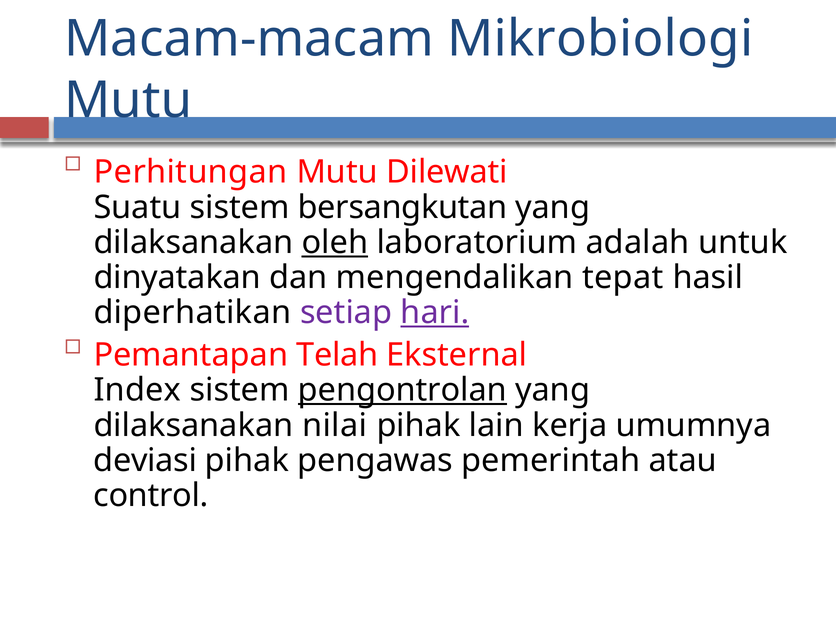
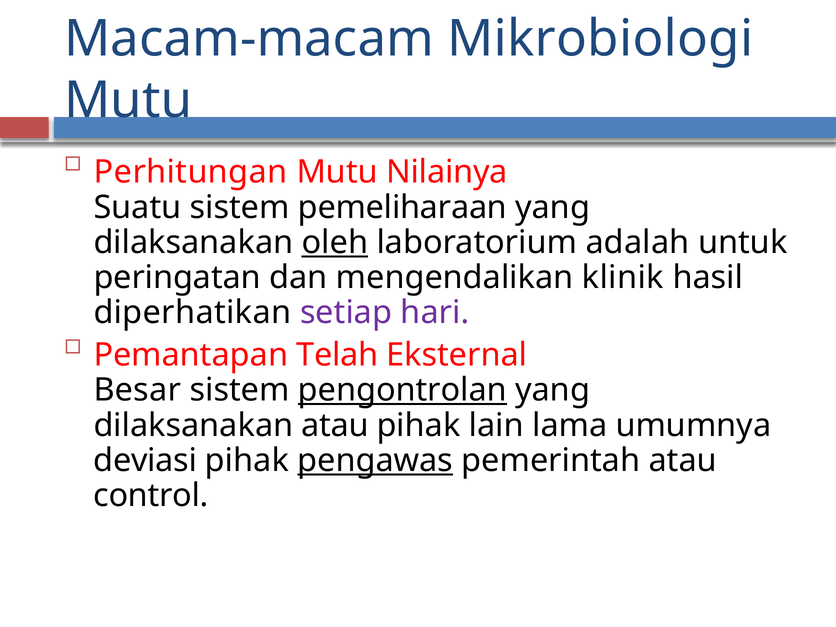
Dilewati: Dilewati -> Nilainya (447, 172)
bersangkutan: bersangkutan -> pemeliharaan (403, 207)
dinyatakan: dinyatakan -> peringatan (177, 278)
tepat: tepat -> klinik (623, 278)
hari underline: present -> none (435, 313)
Index: Index -> Besar (137, 390)
dilaksanakan nilai: nilai -> atau (335, 425)
kerja: kerja -> lama (570, 425)
pengawas underline: none -> present (375, 460)
